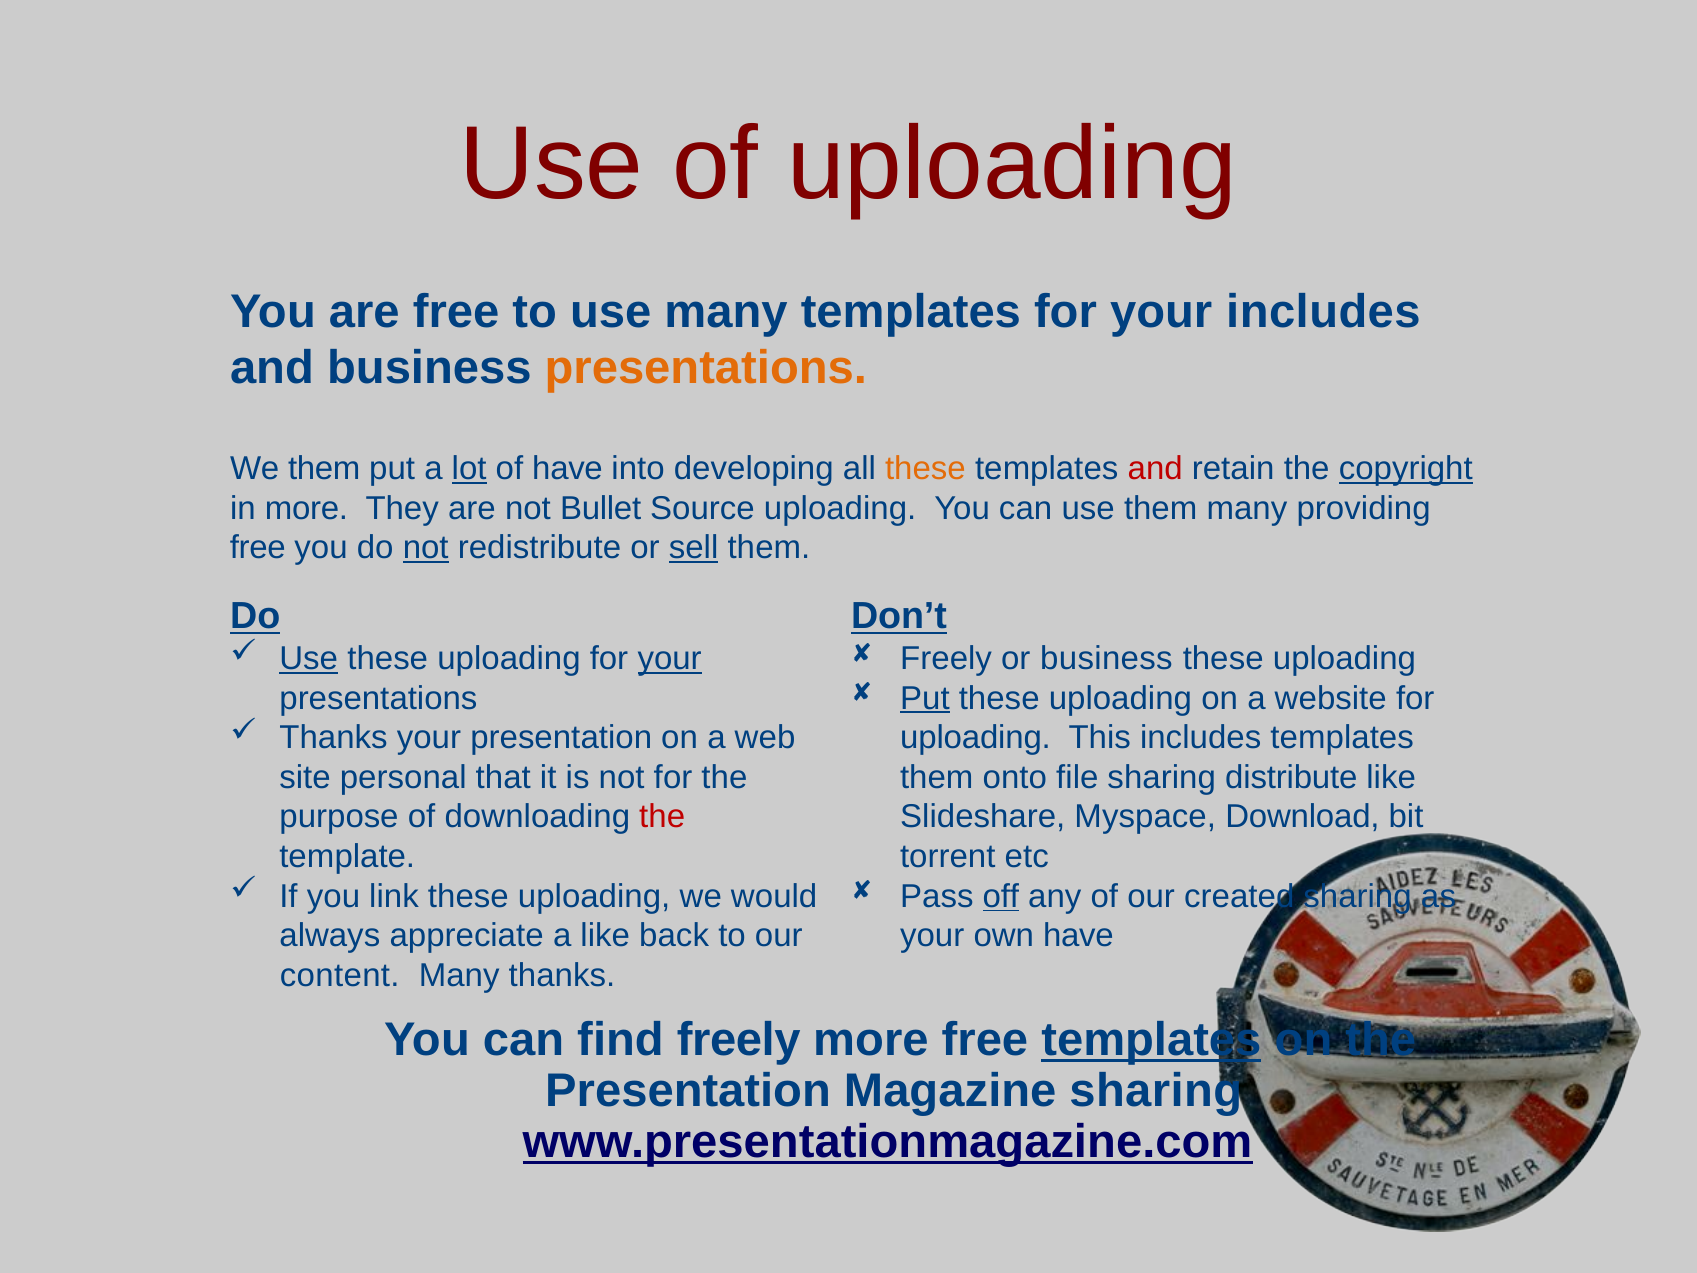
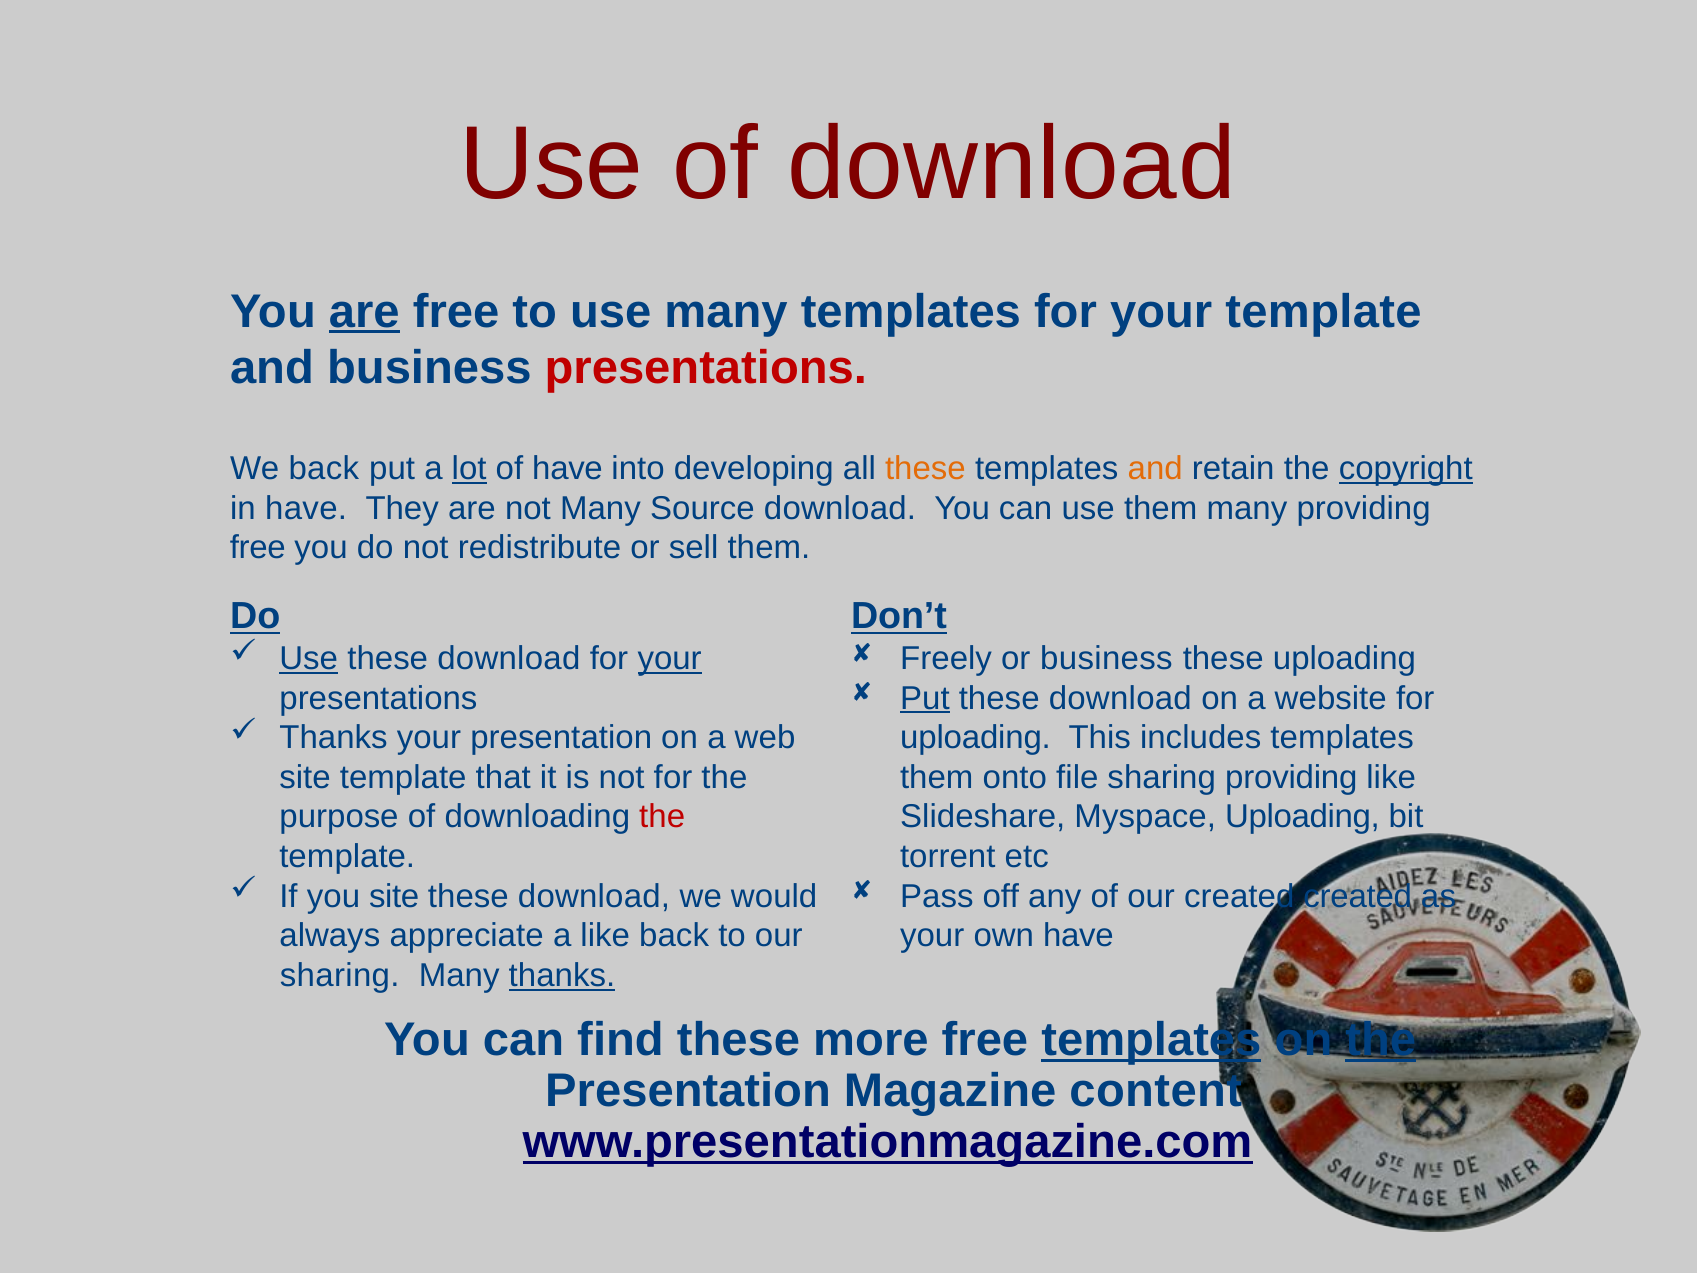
of uploading: uploading -> download (1012, 164)
are underline: none -> present (364, 312)
your includes: includes -> template (1324, 312)
presentations colour: orange -> red (706, 368)
We them: them -> back (324, 469)
and colour: red -> orange (1155, 469)
in more: more -> have (306, 508)
not Bullet: Bullet -> Many (600, 508)
Source uploading: uploading -> download (840, 508)
not underline: present -> none (426, 548)
sell underline: present -> none (694, 548)
uploading: uploading -> download (509, 658)
uploading: uploading -> download (1120, 698)
site personal: personal -> template (403, 777)
sharing distribute: distribute -> providing (1291, 777)
Myspace Download: Download -> Uploading (1302, 817)
you link: link -> site (394, 896)
uploading: uploading -> download (594, 896)
off underline: present -> none (1001, 896)
created sharing: sharing -> created (1358, 896)
content: content -> sharing (340, 975)
thanks underline: none -> present (562, 975)
find freely: freely -> these (738, 1040)
the underline: none -> present (1381, 1040)
Magazine sharing: sharing -> content (1156, 1091)
